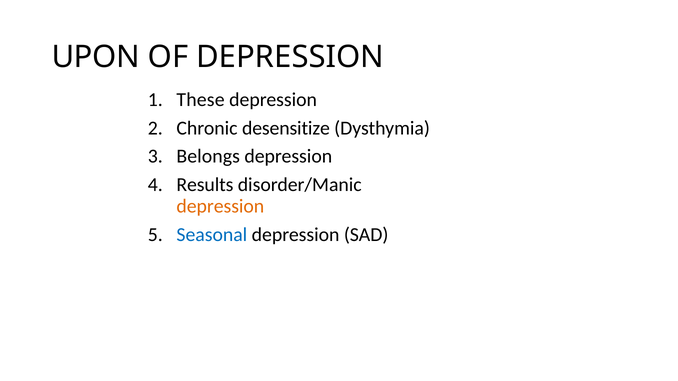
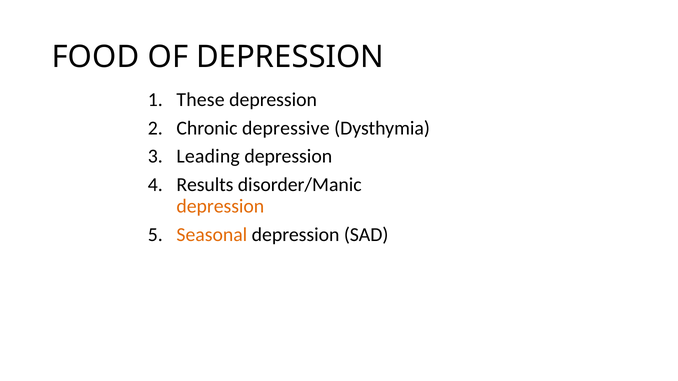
UPON: UPON -> FOOD (96, 57)
desensitize: desensitize -> depressive (286, 128)
Belongs: Belongs -> Leading (208, 157)
Seasonal colour: blue -> orange (212, 235)
